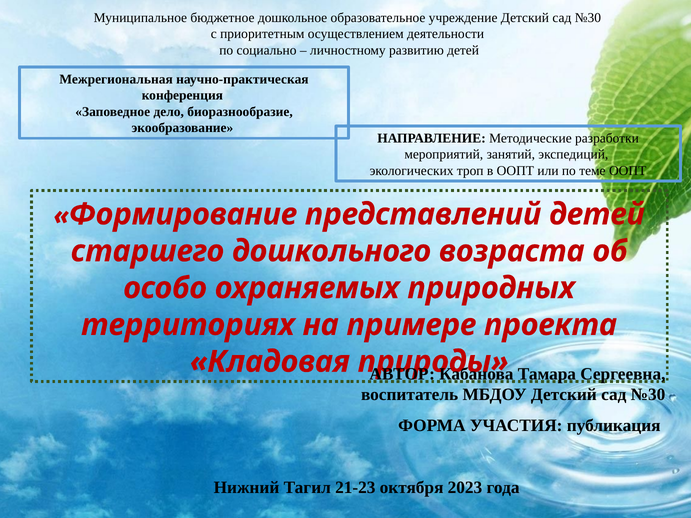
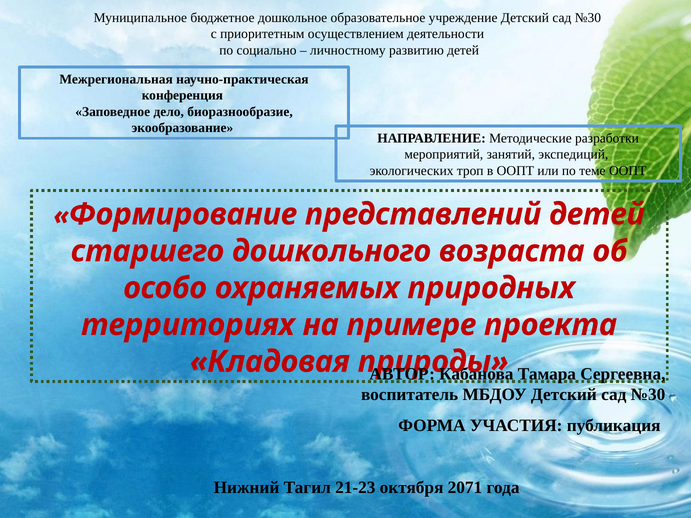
2023: 2023 -> 2071 (465, 488)
